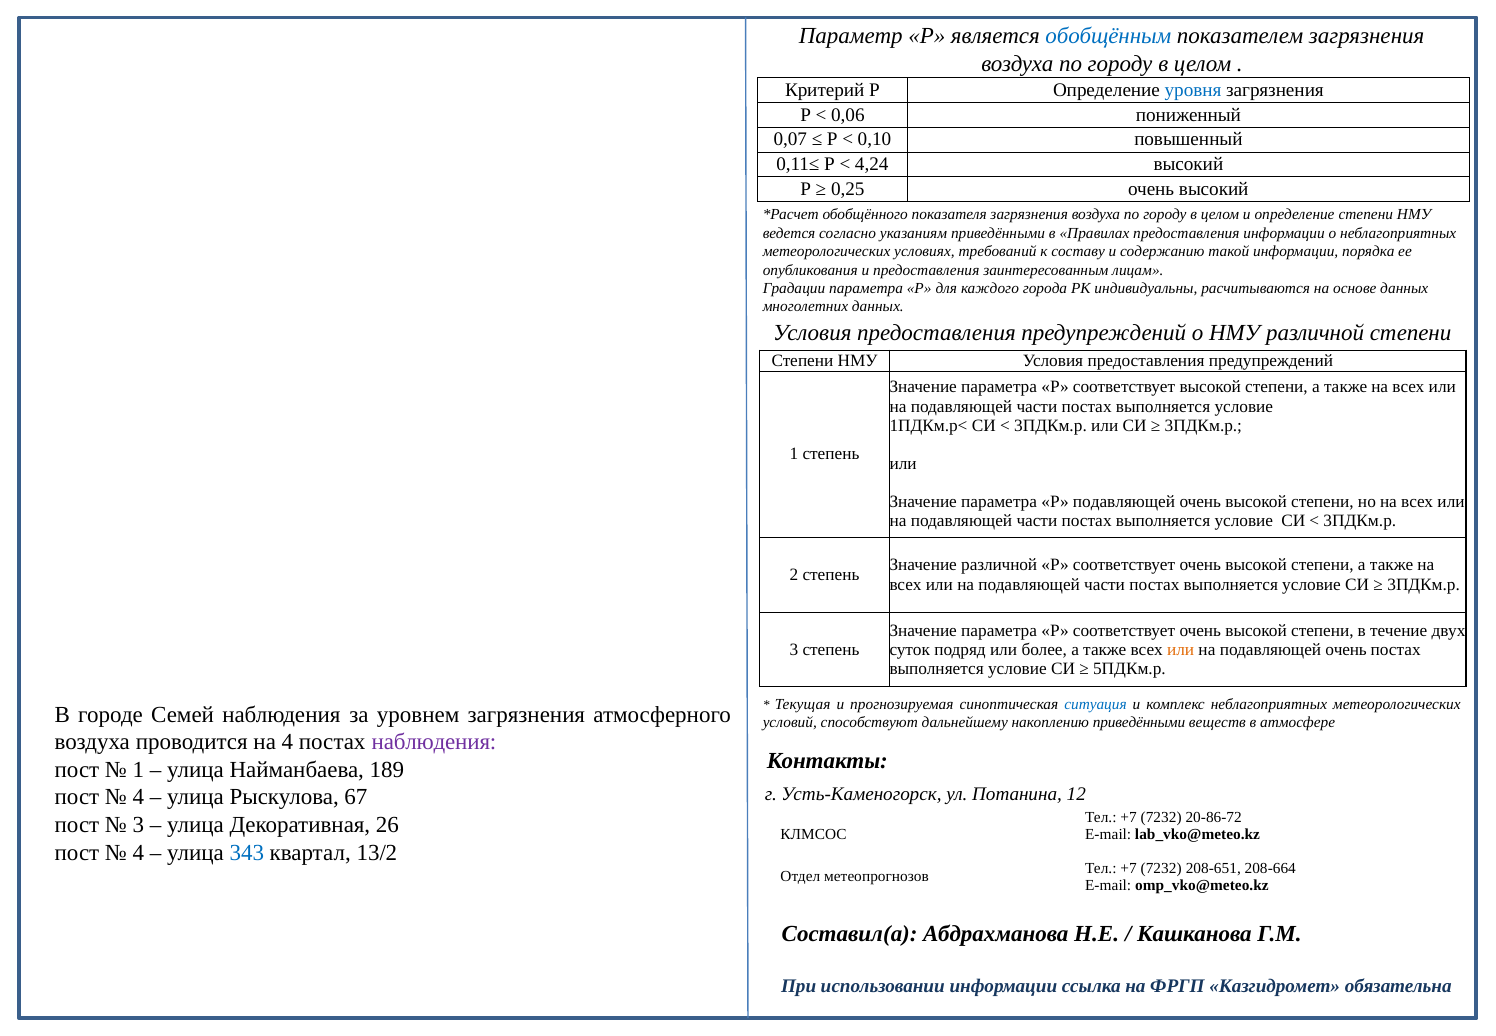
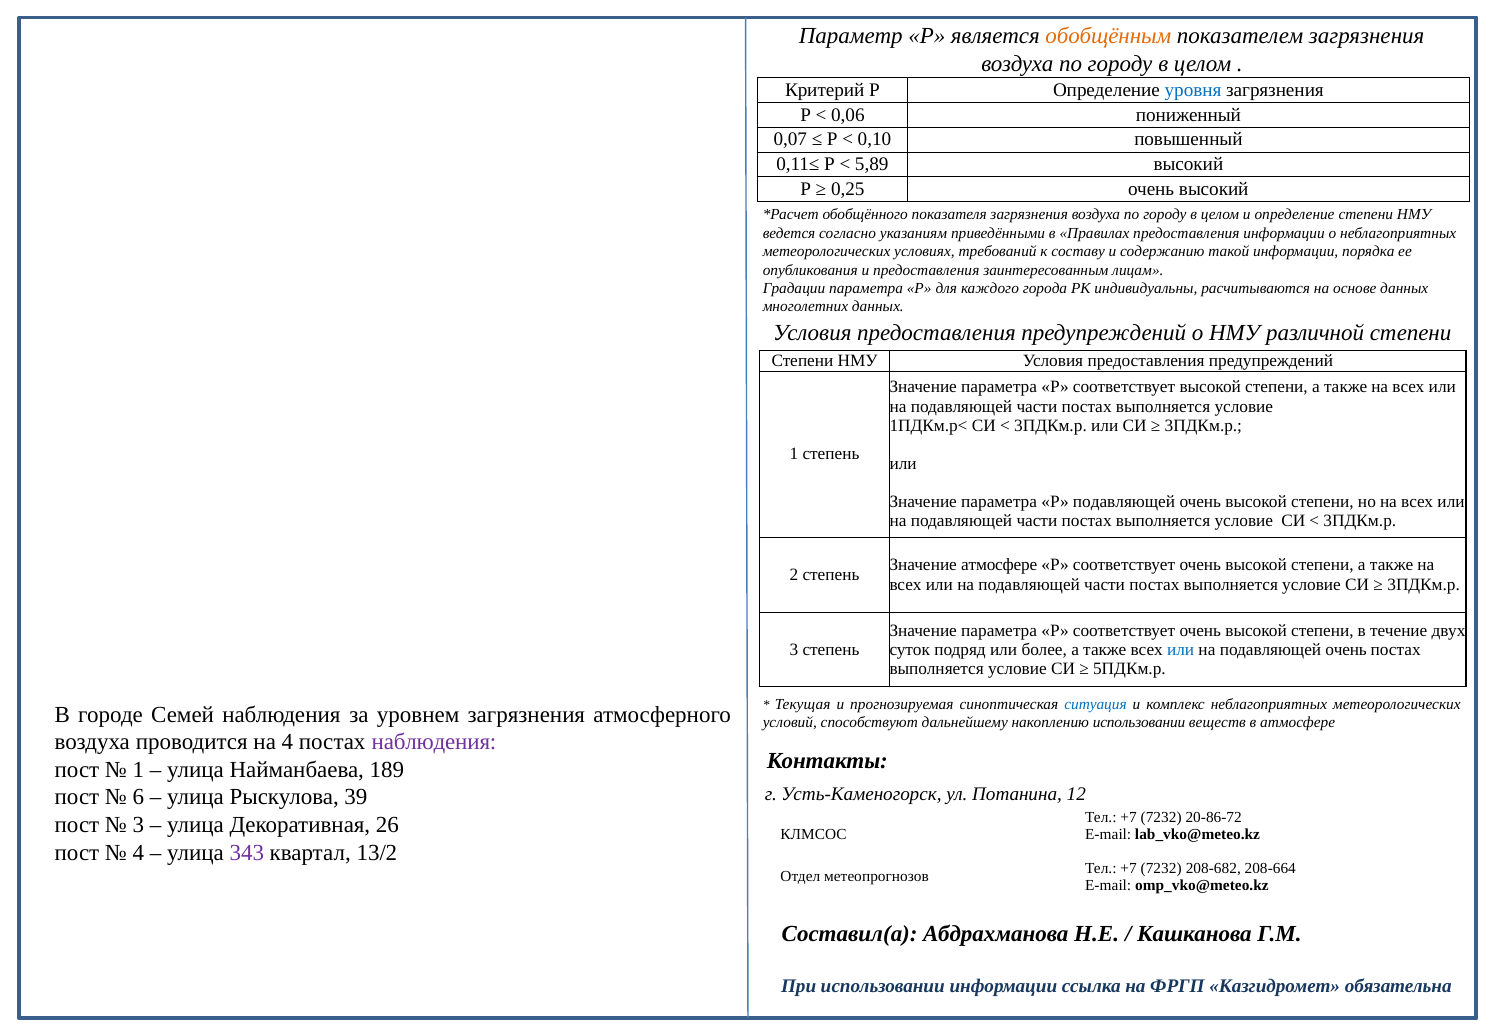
обобщённым colour: blue -> orange (1108, 36)
4,24: 4,24 -> 5,89 (872, 164)
Значение различной: различной -> атмосфере (999, 565)
или colour: orange -> blue (1181, 649)
накоплению приведёнными: приведёнными -> использовании (1139, 722)
4: 4 -> 6 (138, 797)
67: 67 -> 39 (356, 797)
343 colour: blue -> purple (247, 852)
208-651: 208-651 -> 208-682 (1213, 868)
